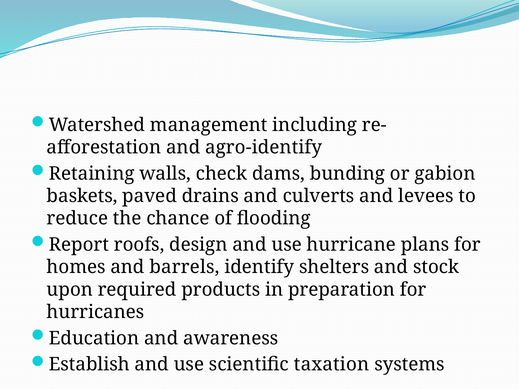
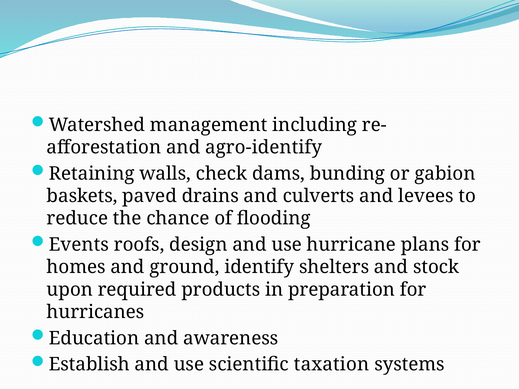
Report: Report -> Events (79, 245)
barrels: barrels -> ground (184, 267)
